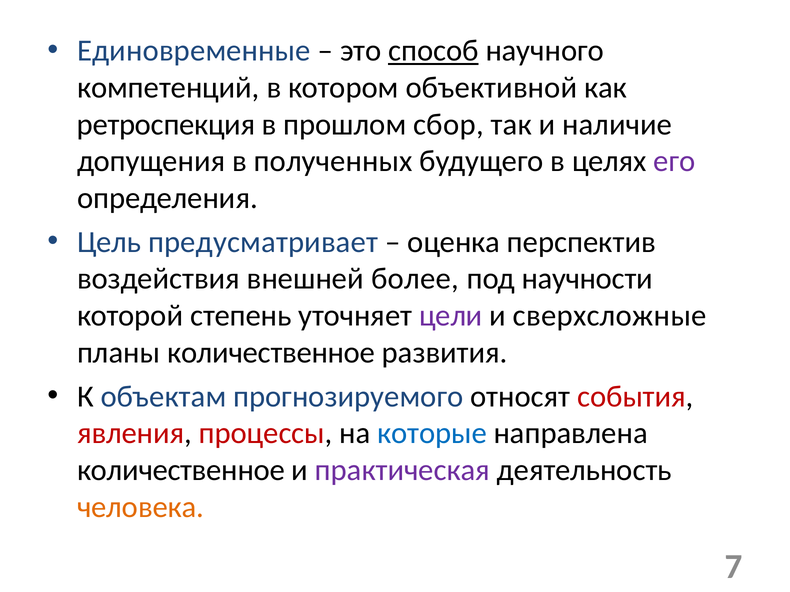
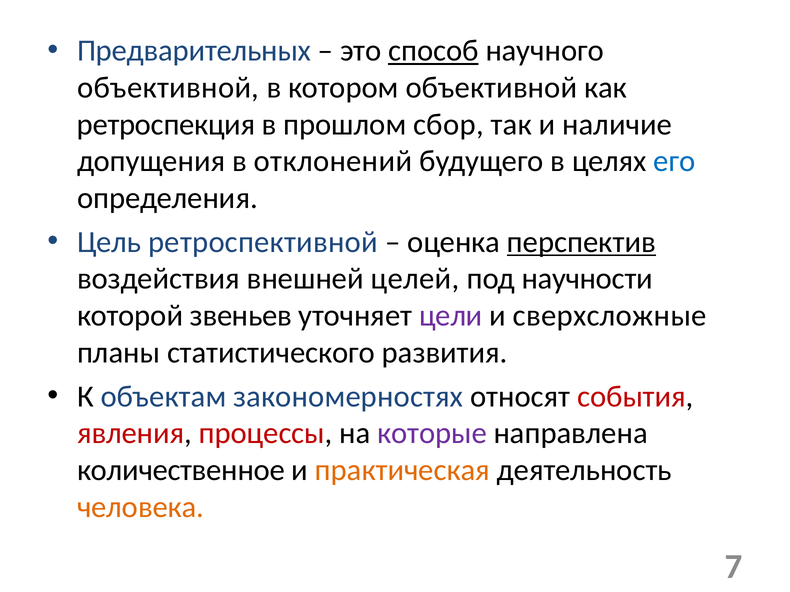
Единовременные: Единовременные -> Предварительных (194, 51)
компетенций: компетенций -> объективной (168, 88)
полученных: полученных -> отклонений (333, 161)
его colour: purple -> blue (674, 161)
предусматривает: предусматривает -> ретроспективной (263, 242)
перспектив underline: none -> present (581, 242)
более: более -> целей (415, 279)
степень: степень -> звеньев (241, 316)
планы количественное: количественное -> статистического (271, 353)
прогнозируемого: прогнозируемого -> закономерностях (348, 397)
которые colour: blue -> purple (432, 434)
практическая colour: purple -> orange (402, 471)
